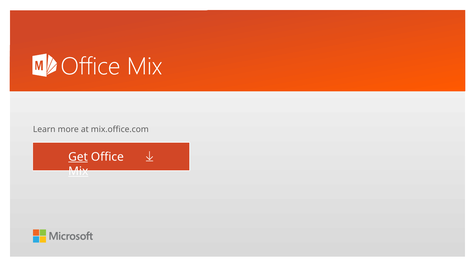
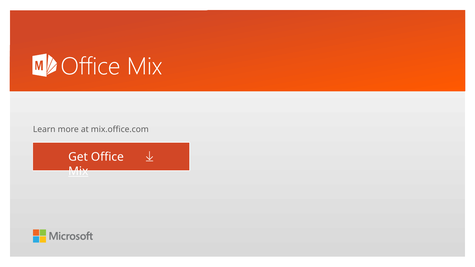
Get underline: present -> none (78, 157)
